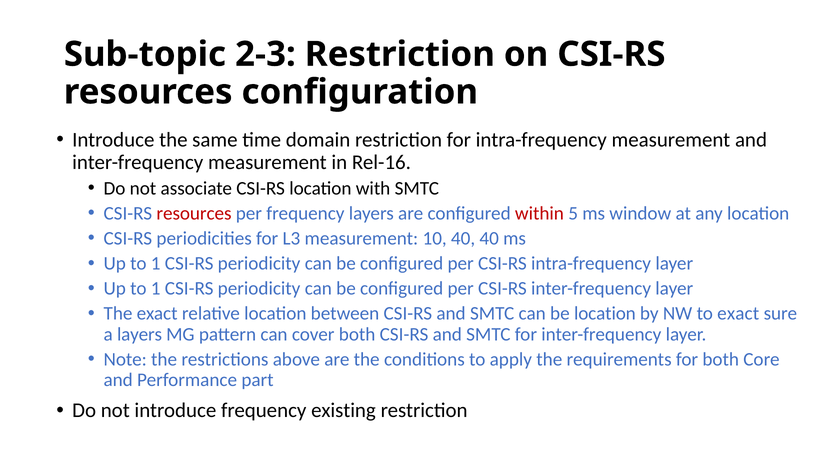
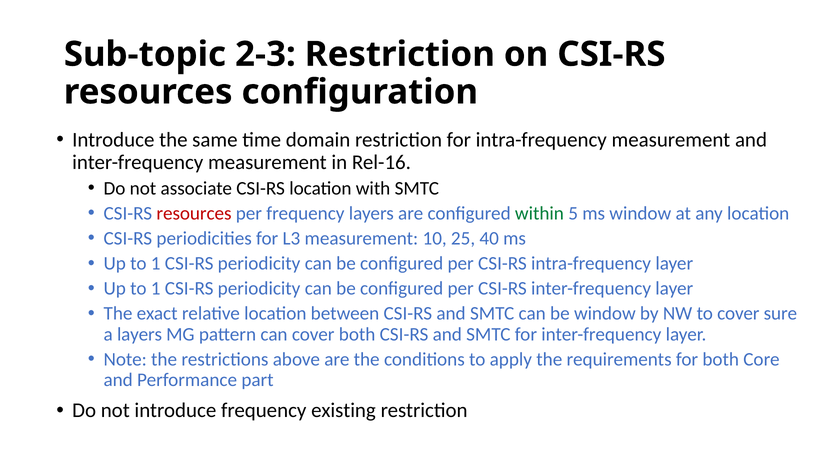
within colour: red -> green (539, 213)
10 40: 40 -> 25 (463, 238)
be location: location -> window (605, 313)
to exact: exact -> cover (738, 313)
